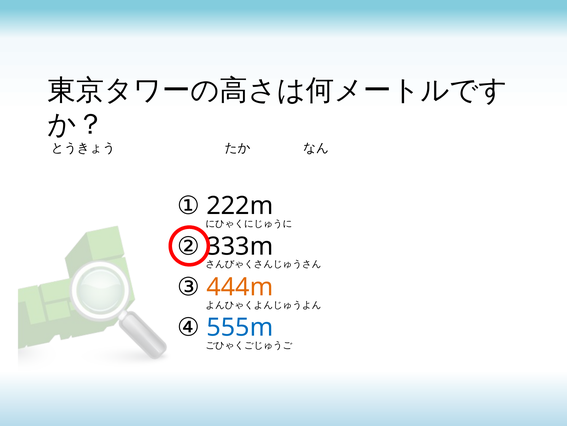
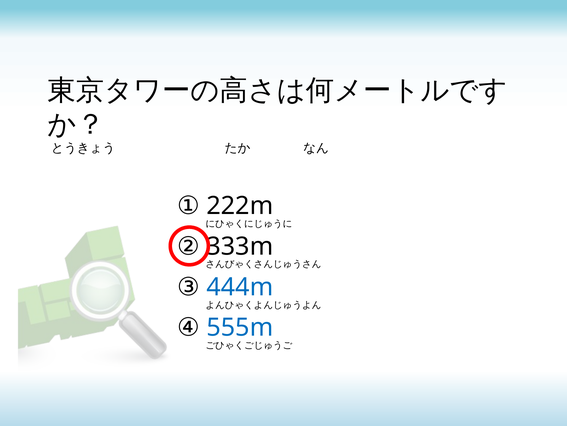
444m colour: orange -> blue (240, 287)
